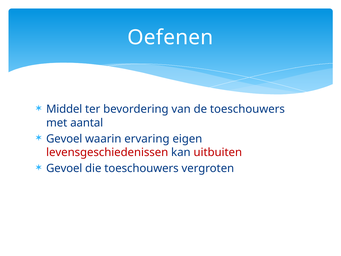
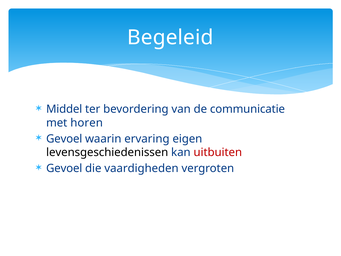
Oefenen: Oefenen -> Begeleid (170, 37)
de toeschouwers: toeschouwers -> communicatie (247, 109)
aantal: aantal -> horen (87, 123)
levensgeschiedenissen colour: red -> black (107, 152)
die toeschouwers: toeschouwers -> vaardigheden (141, 168)
